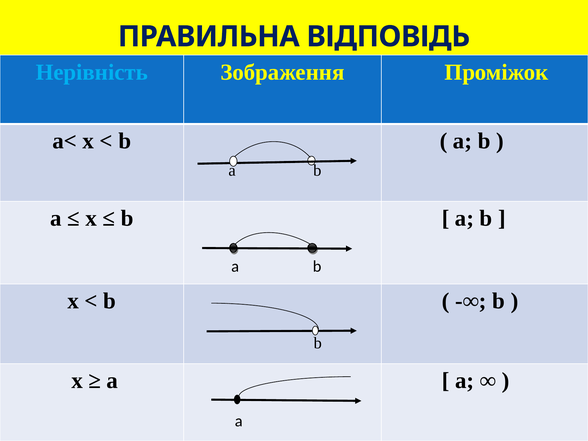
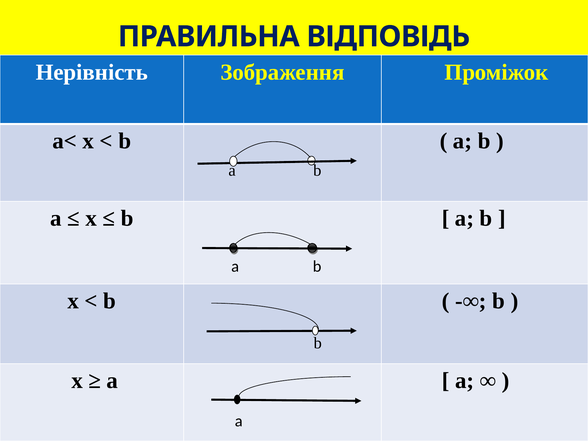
Нерівність colour: light blue -> white (92, 72)
